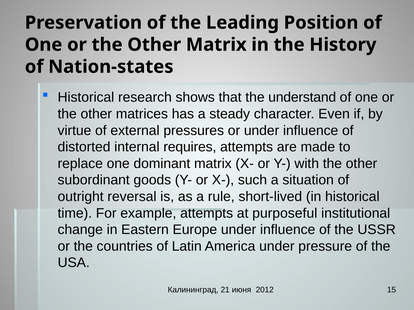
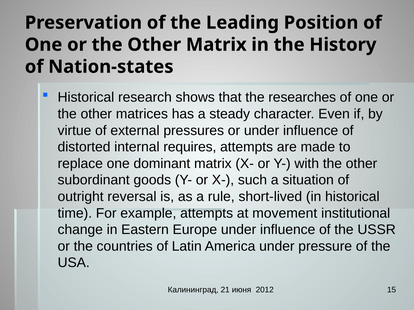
understand: understand -> researches (302, 98)
purposeful: purposeful -> movement (285, 213)
